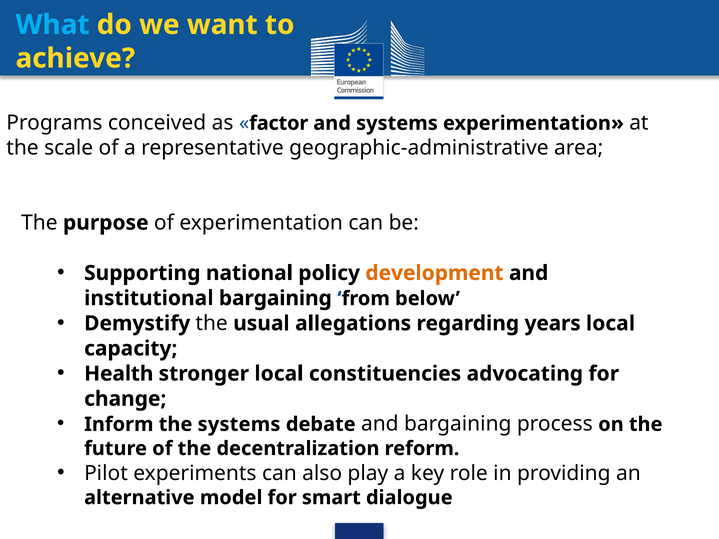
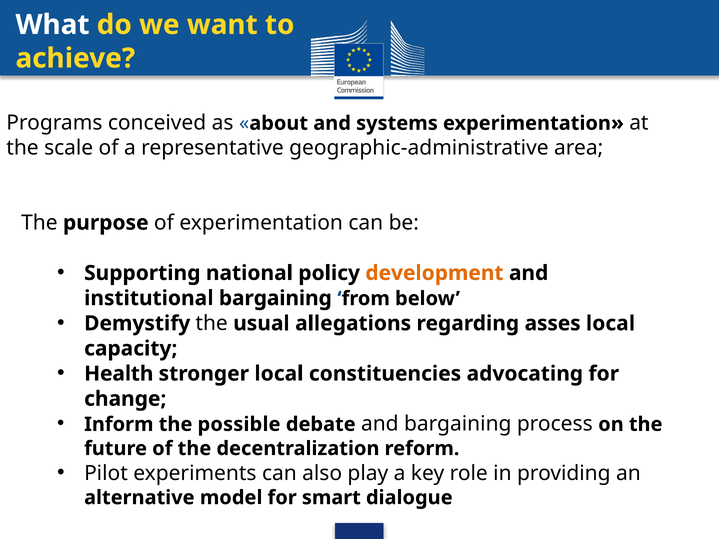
What colour: light blue -> white (53, 25)
factor: factor -> about (279, 123)
years: years -> asses (553, 324)
the systems: systems -> possible (239, 425)
